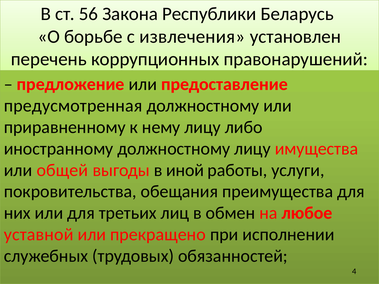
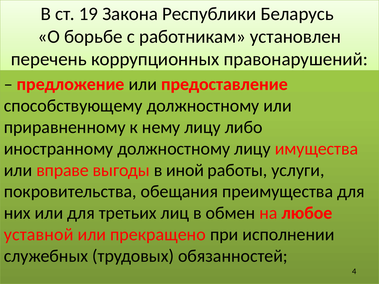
56: 56 -> 19 (88, 14)
извлечения: извлечения -> работникам (192, 37)
предусмотренная: предусмотренная -> способствующему (73, 106)
общей: общей -> вправе (63, 170)
